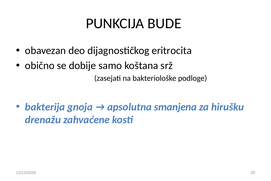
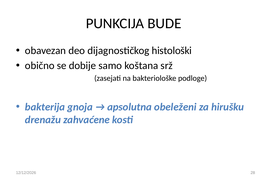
eritrocita: eritrocita -> histološki (172, 51)
smanjena: smanjena -> obeleženi (175, 107)
